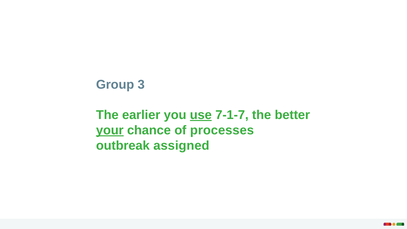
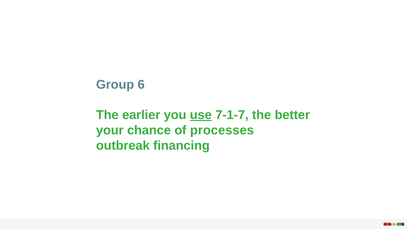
3: 3 -> 6 (141, 85)
your underline: present -> none (110, 130)
assigned: assigned -> financing (181, 146)
